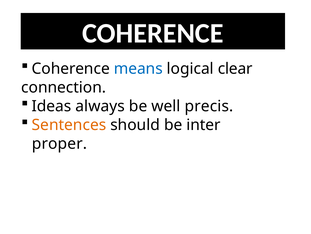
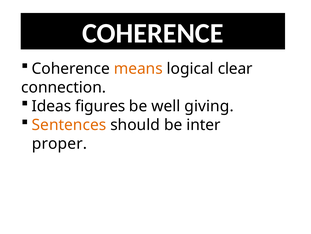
means colour: blue -> orange (138, 69)
always: always -> figures (100, 106)
precis: precis -> giving (209, 106)
